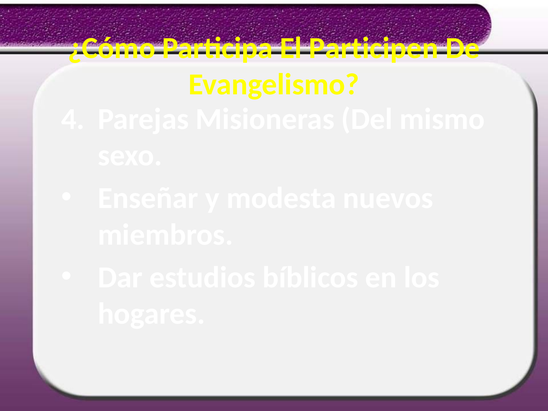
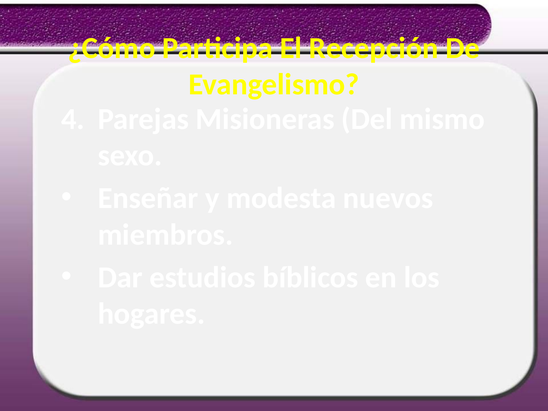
Participen: Participen -> Recepción (374, 48)
